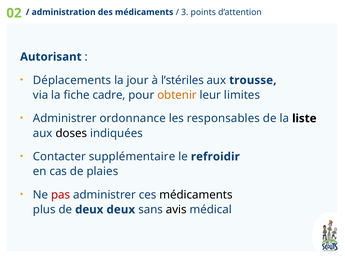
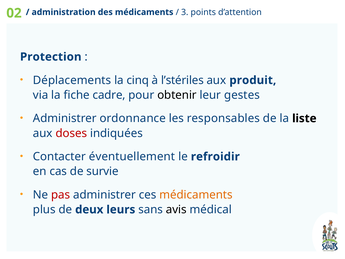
Autorisant: Autorisant -> Protection (51, 57)
jour: jour -> cinq (138, 80)
trousse: trousse -> produit (253, 80)
obtenir colour: orange -> black (177, 95)
limites: limites -> gestes (242, 95)
doses colour: black -> red (71, 133)
supplémentaire: supplémentaire -> éventuellement (132, 156)
plaies: plaies -> survie (103, 171)
médicaments colour: black -> orange (196, 195)
deux deux: deux -> leurs (121, 209)
